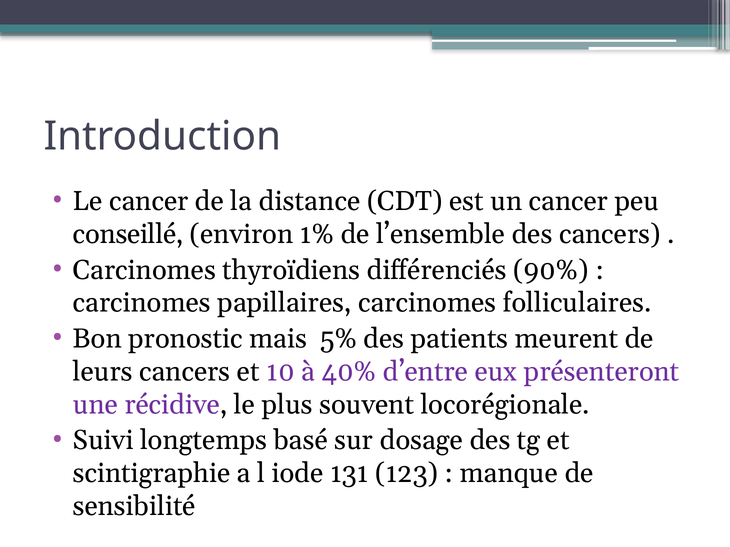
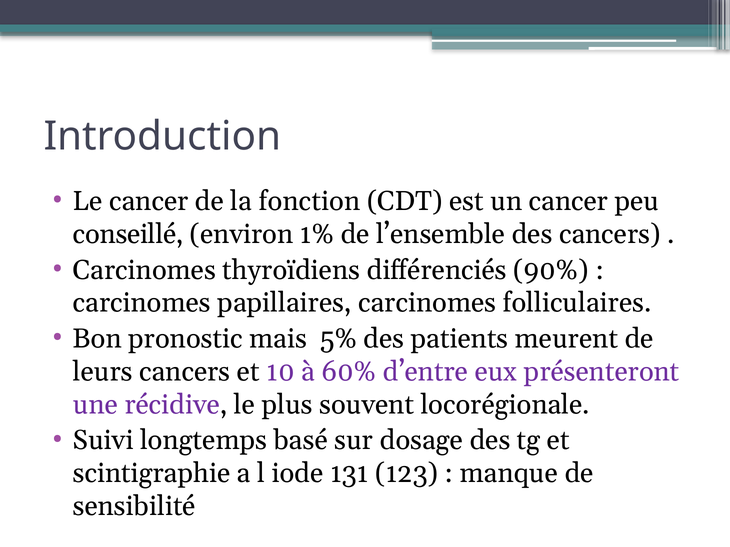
distance: distance -> fonction (310, 202)
40%: 40% -> 60% (349, 372)
